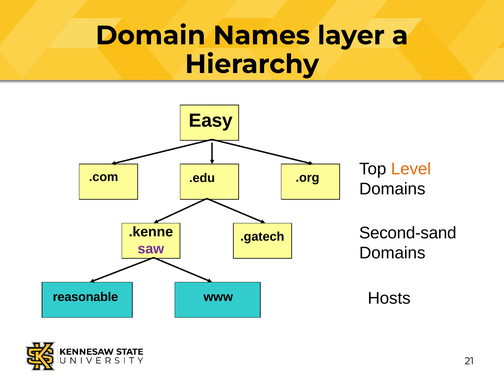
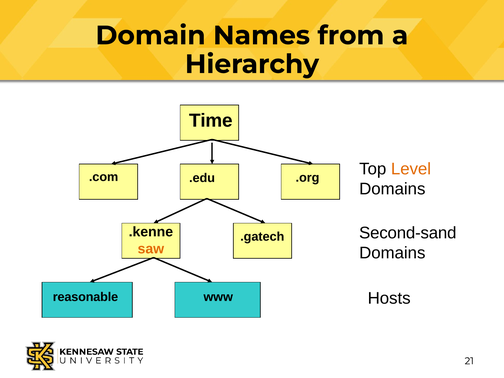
layer: layer -> from (351, 35)
Easy: Easy -> Time (211, 121)
saw colour: purple -> orange (151, 249)
